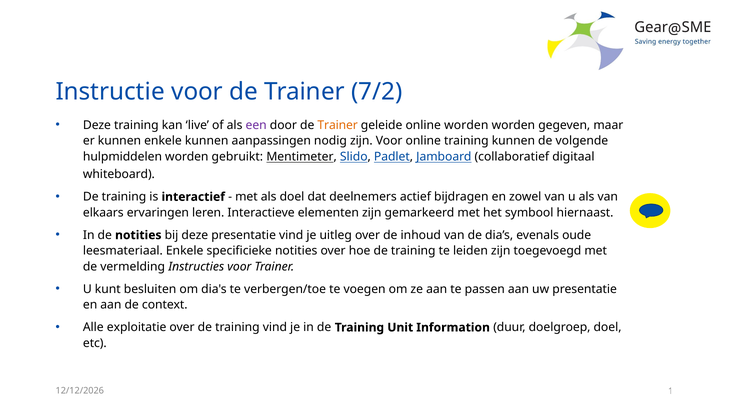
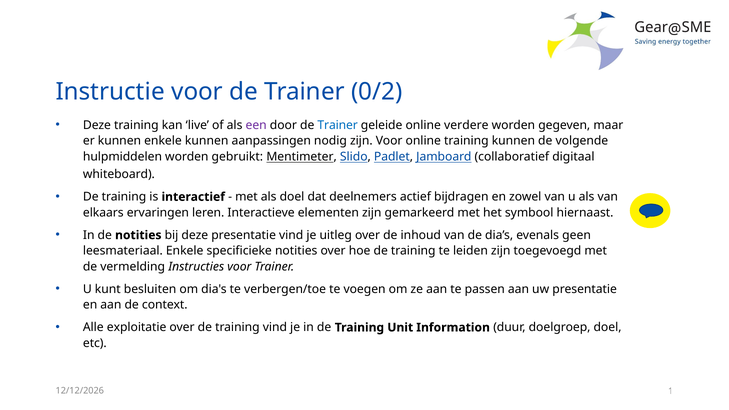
7/2: 7/2 -> 0/2 (377, 92)
Trainer colour: orange -> blue (338, 125)
online worden: worden -> verdere (466, 125)
oude: oude -> geen (577, 235)
